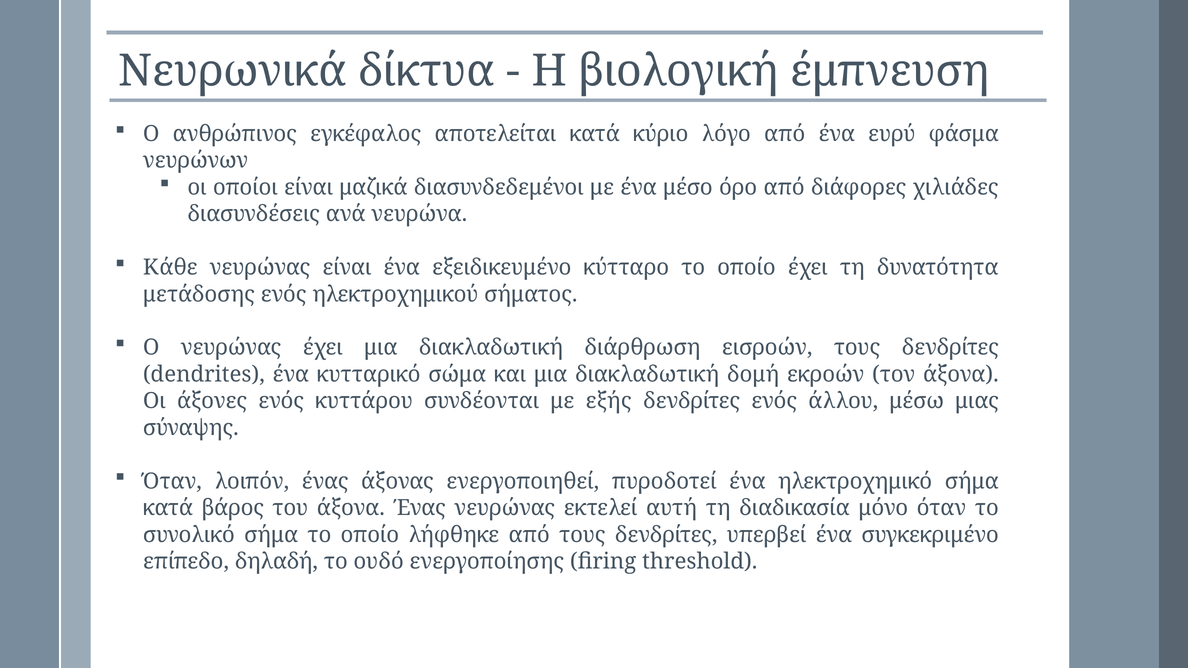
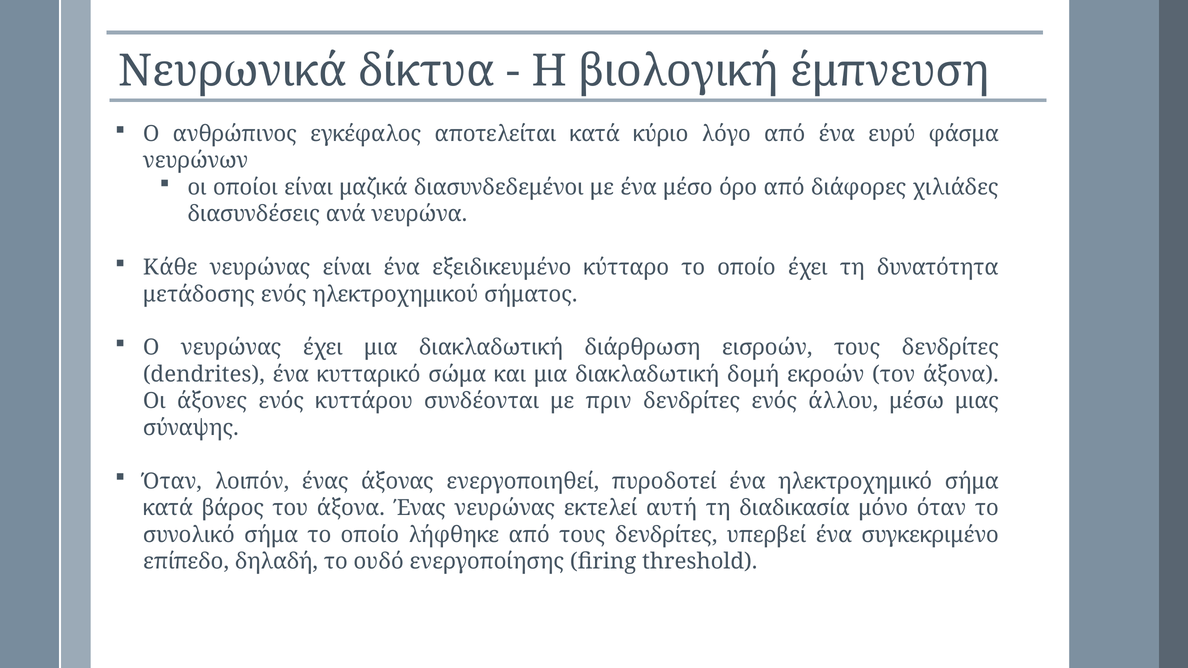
εξής: εξής -> πριν (609, 401)
